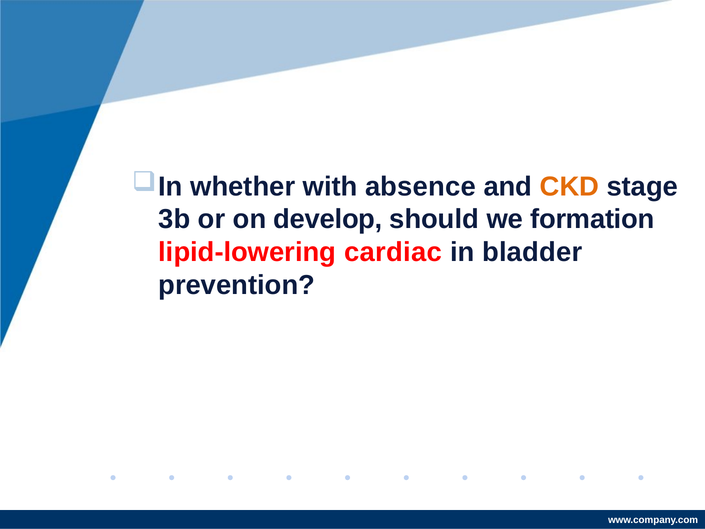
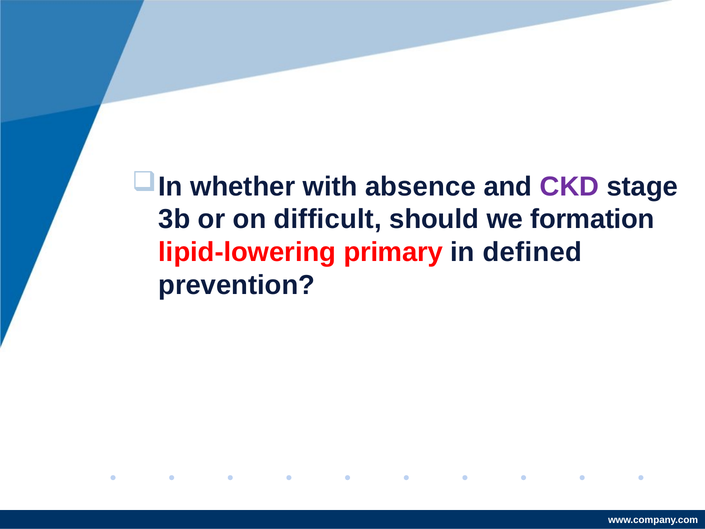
CKD colour: orange -> purple (569, 186)
develop: develop -> difficult (328, 219)
cardiac: cardiac -> primary (393, 252)
bladder: bladder -> defined (532, 252)
